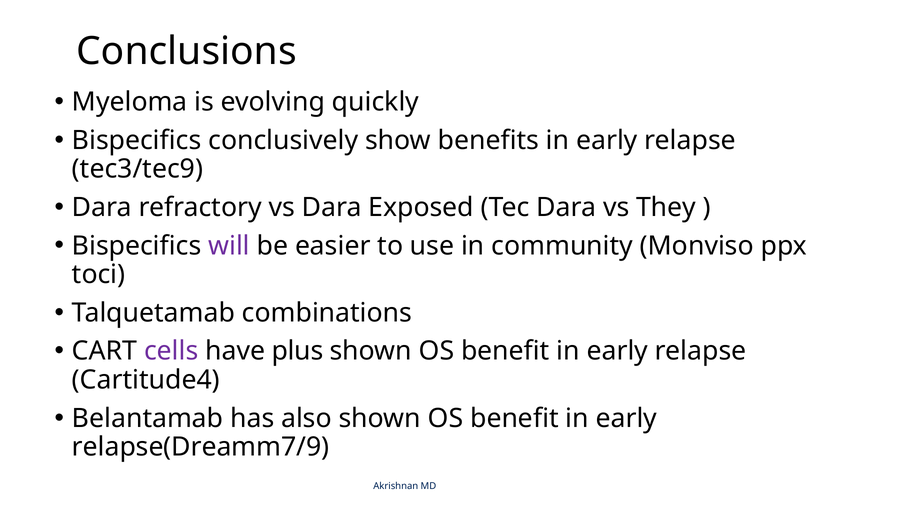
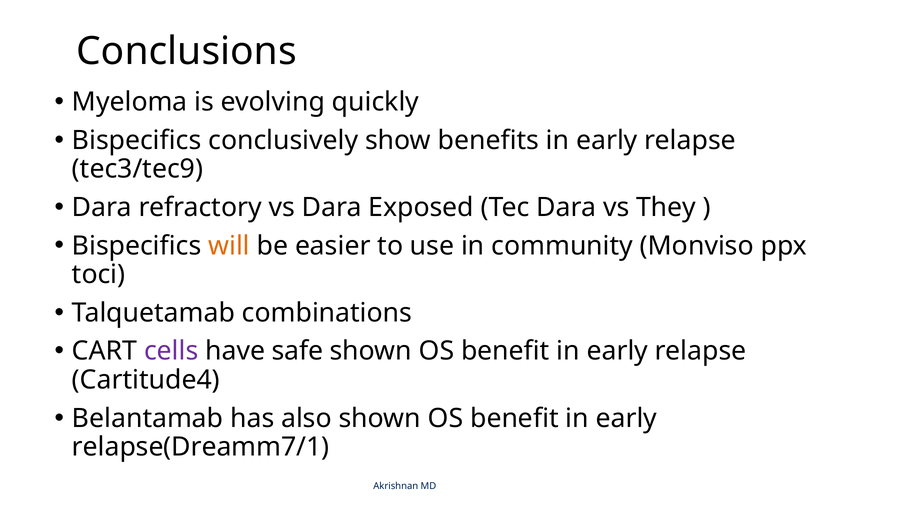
will colour: purple -> orange (229, 246)
plus: plus -> safe (298, 351)
relapse(Dreamm7/9: relapse(Dreamm7/9 -> relapse(Dreamm7/1 (201, 447)
